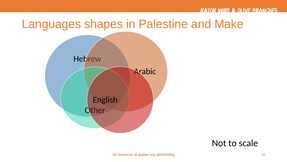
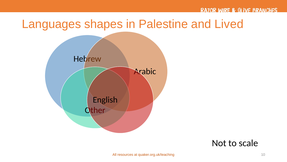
Make: Make -> Lived (229, 24)
